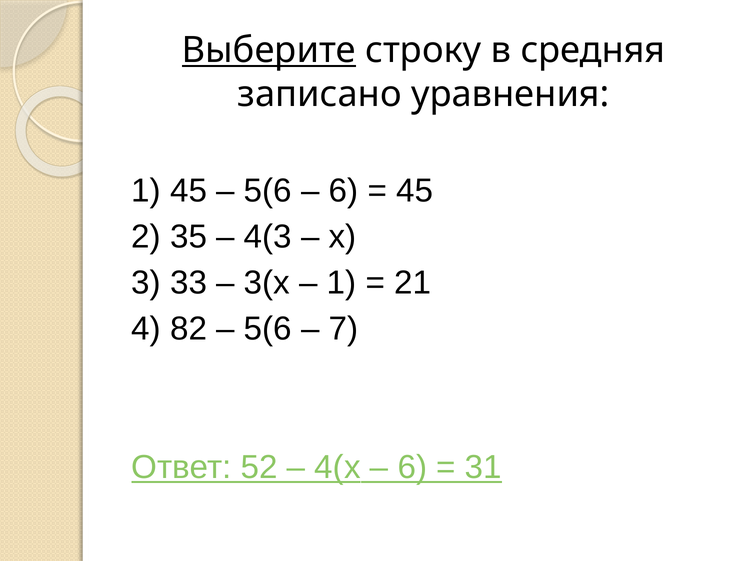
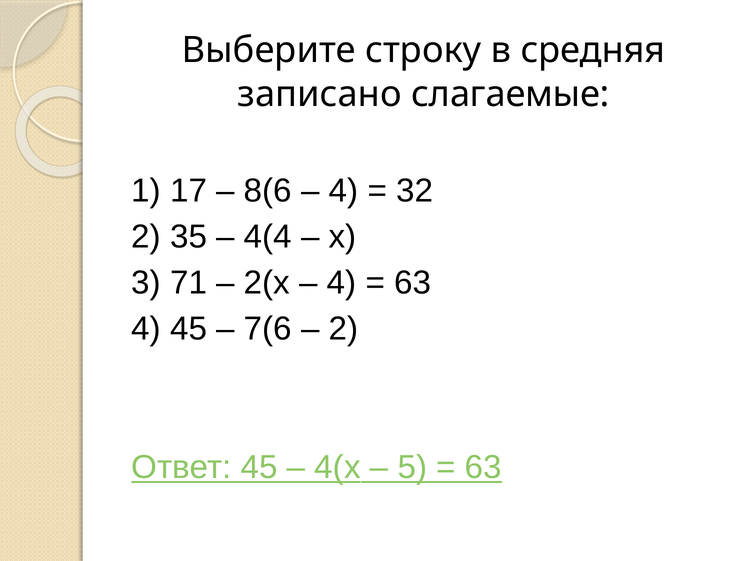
Выберите underline: present -> none (269, 50)
уравнения: уравнения -> слагаемые (511, 94)
1 45: 45 -> 17 (188, 190)
5(6: 5(6 -> 8(6 (268, 190)
6: 6 -> 4 (344, 190)
45: 45 -> 32 (415, 190)
4(3: 4(3 -> 4(4 (268, 236)
33: 33 -> 71 (188, 282)
3(х: 3(х -> 2(х (267, 282)
1: 1 -> 4 (342, 282)
21: 21 -> 63 (413, 282)
4 82: 82 -> 45 (188, 329)
5(6: 5(6 -> 7(6 (268, 329)
7: 7 -> 2 (344, 329)
Ответ 52: 52 -> 45 (259, 467)
6: 6 -> 5 (412, 467)
31: 31 -> 63 (483, 467)
